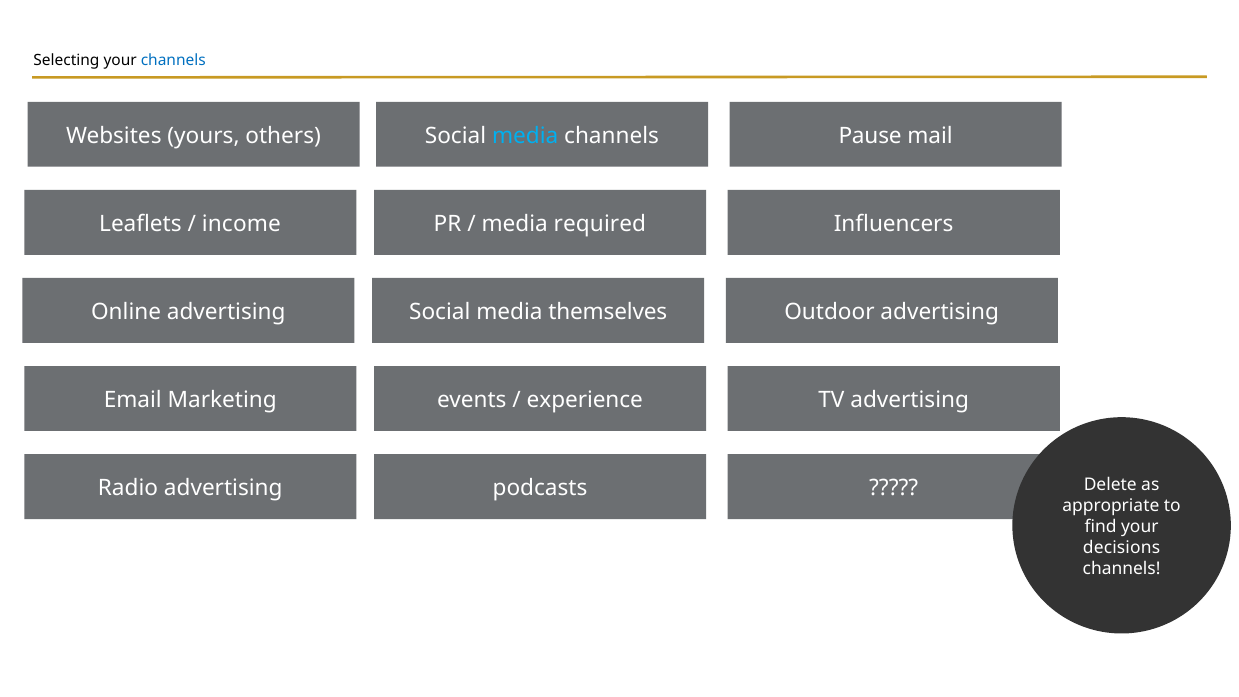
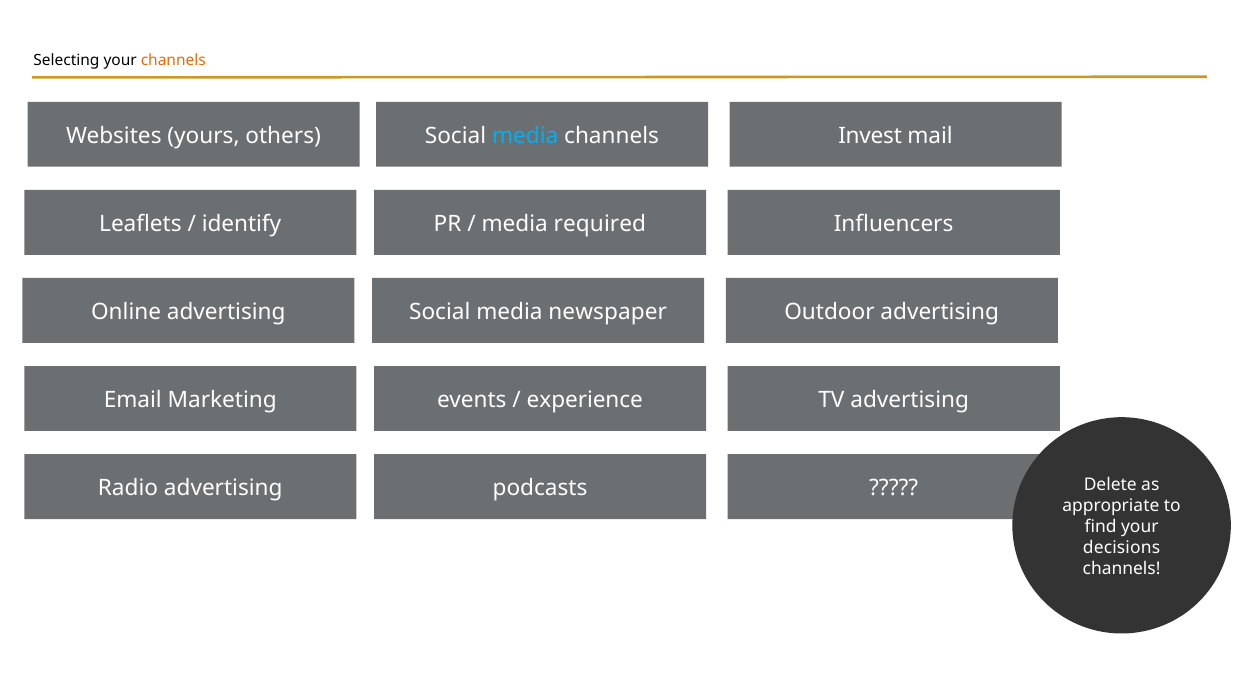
channels colour: blue -> orange (173, 60)
Pause: Pause -> Invest (870, 136)
income: income -> identify (242, 224)
themselves: themselves -> newspaper (608, 312)
